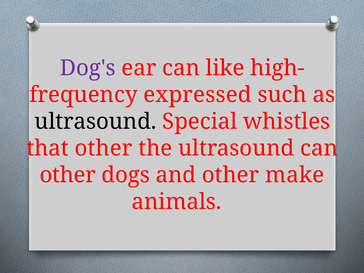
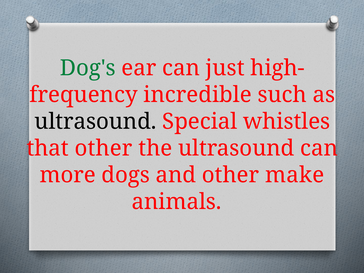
Dog's colour: purple -> green (88, 68)
like: like -> just (225, 68)
expressed: expressed -> incredible (198, 95)
other: other -> more (68, 175)
